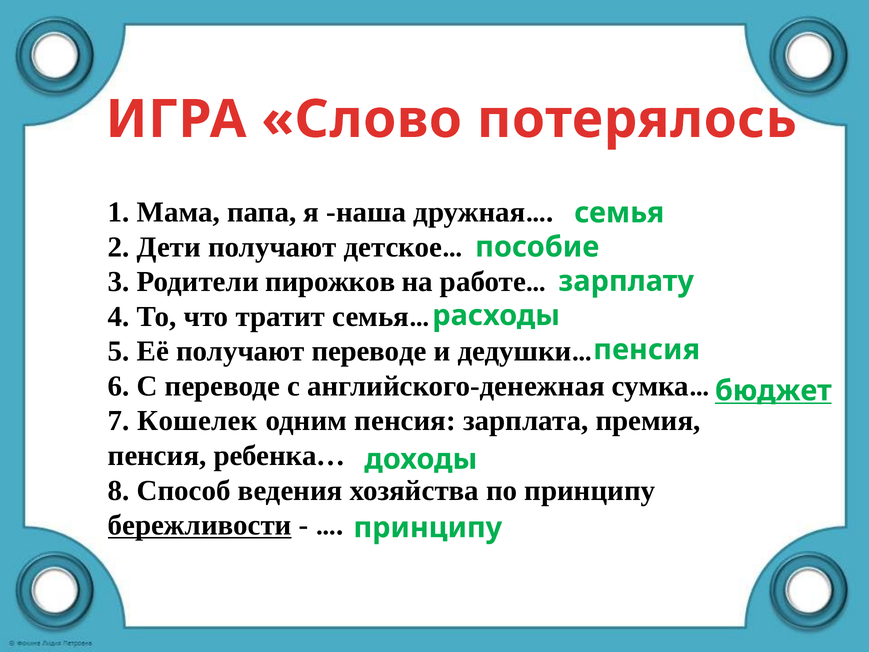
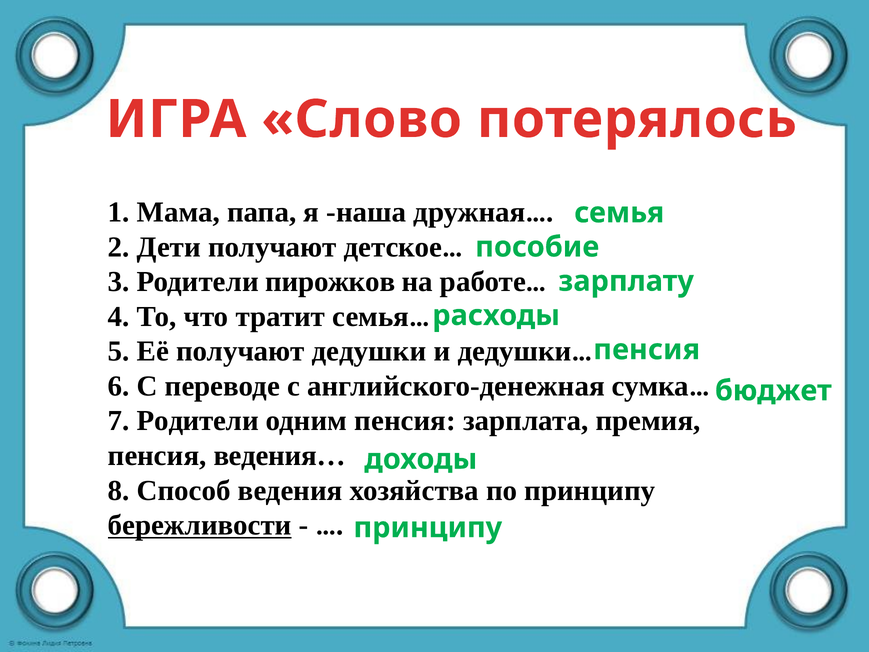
получают переводе: переводе -> дедушки (369, 351)
бюджет underline: present -> none (773, 391)
7 Кошелек: Кошелек -> Родители (198, 421)
ребенка…: ребенка… -> ведения… (280, 456)
